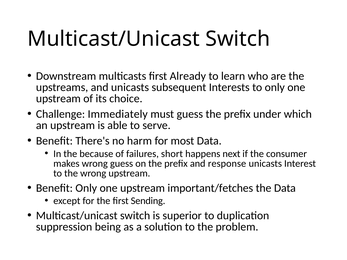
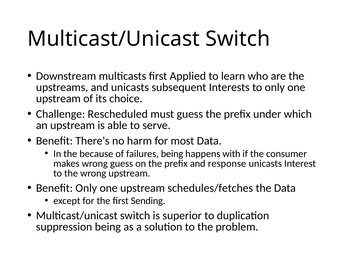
Already: Already -> Applied (188, 76)
Immediately: Immediately -> Rescheduled (118, 114)
failures short: short -> being (172, 154)
next: next -> with (231, 154)
important/fetches: important/fetches -> schedules/fetches (210, 188)
